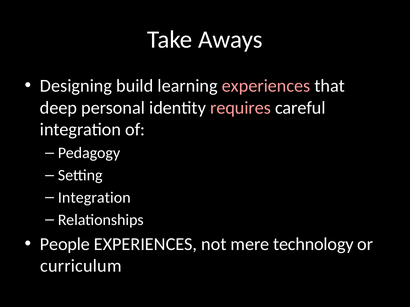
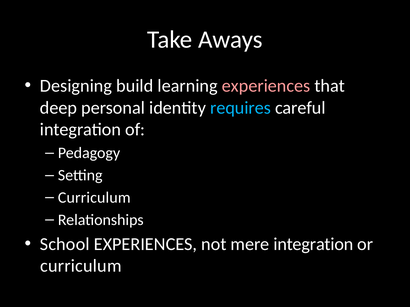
requires colour: pink -> light blue (241, 108)
Integration: Integration -> Curriculum (94, 198)
People: People -> School (65, 245)
mere technology: technology -> integration (313, 245)
